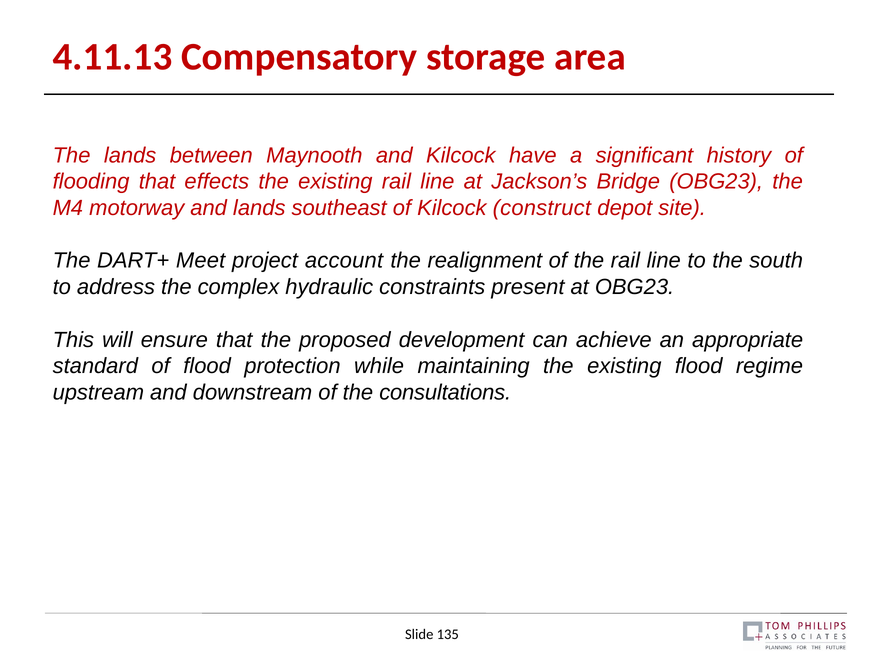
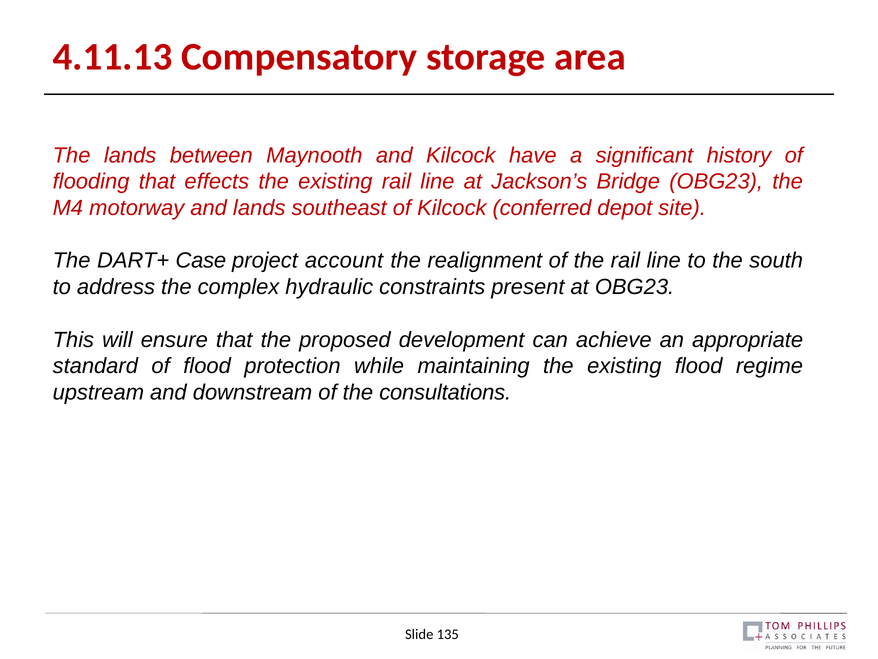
construct: construct -> conferred (542, 208)
Meet: Meet -> Case (201, 261)
